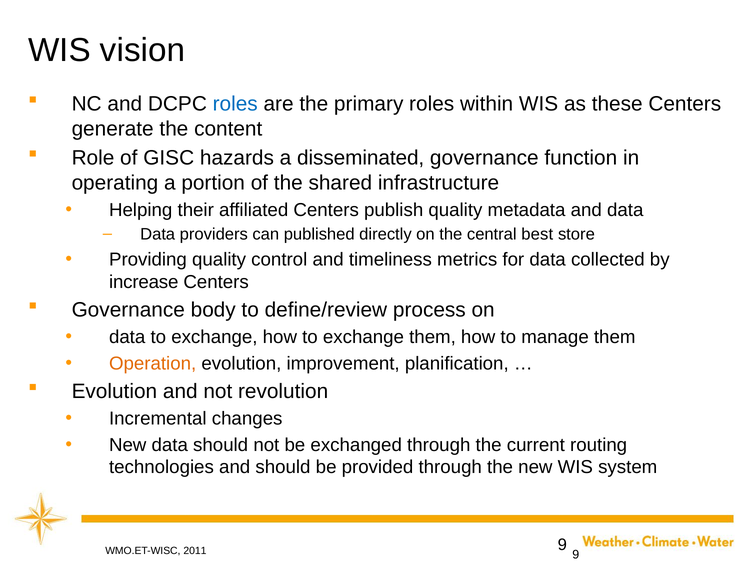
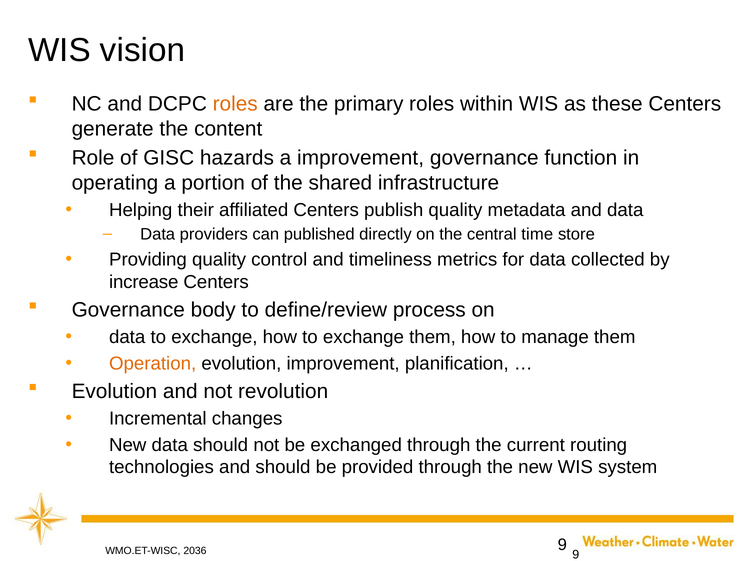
roles colour: blue -> orange (235, 104)
a disseminated: disseminated -> improvement (361, 158)
best: best -> time (537, 234)
2011: 2011 -> 2036 (195, 551)
